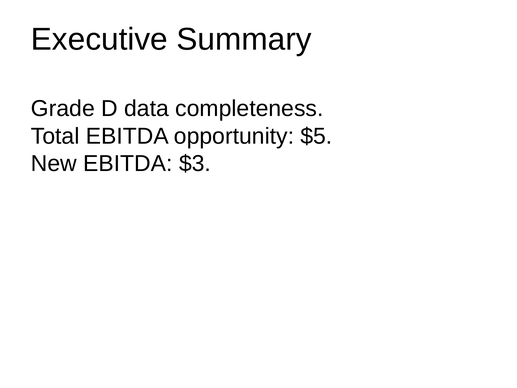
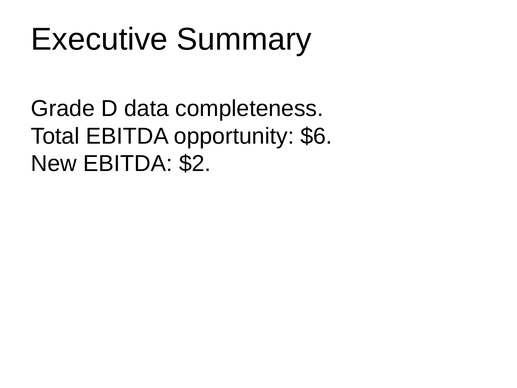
$5: $5 -> $6 (316, 136)
$3: $3 -> $2 (195, 164)
